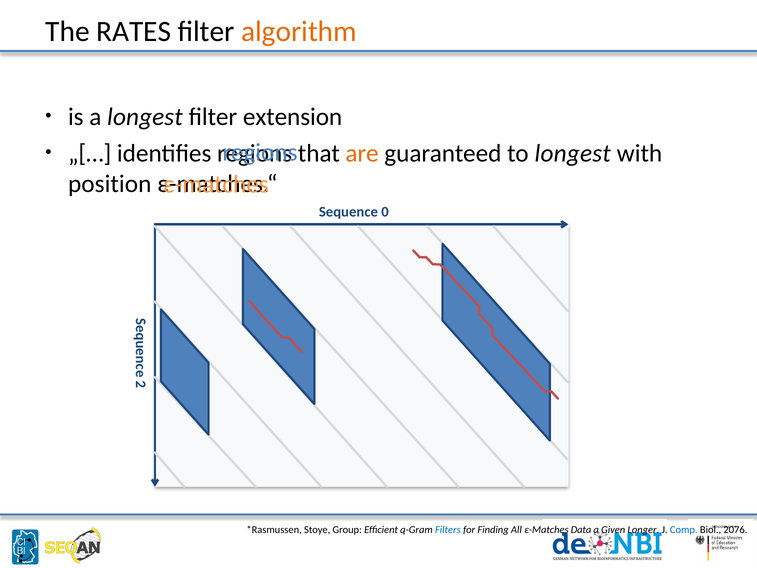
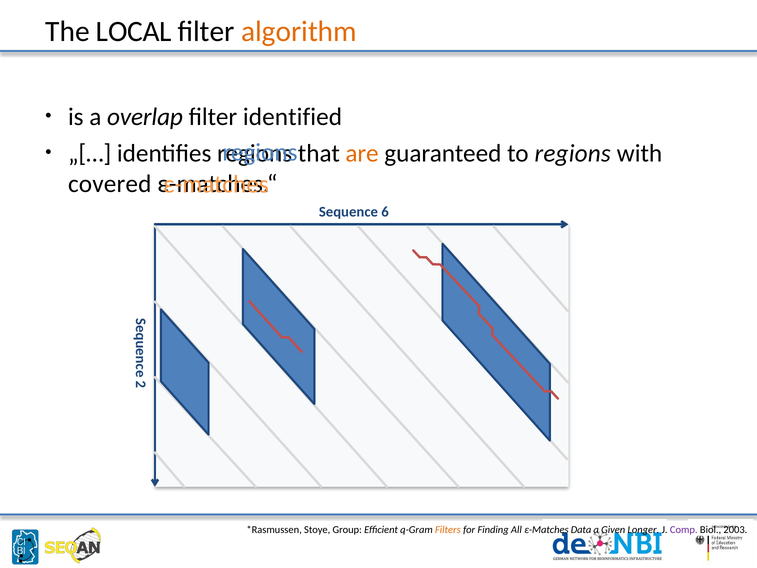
RATES: RATES -> LOCAL (134, 31)
a longest: longest -> overlap (145, 117)
extension: extension -> identified (293, 117)
to longest: longest -> regions (573, 153)
position: position -> covered (110, 184)
0: 0 -> 6 (385, 212)
Filters colour: blue -> orange (448, 529)
Comp colour: blue -> purple (684, 529)
2076: 2076 -> 2003 (735, 529)
